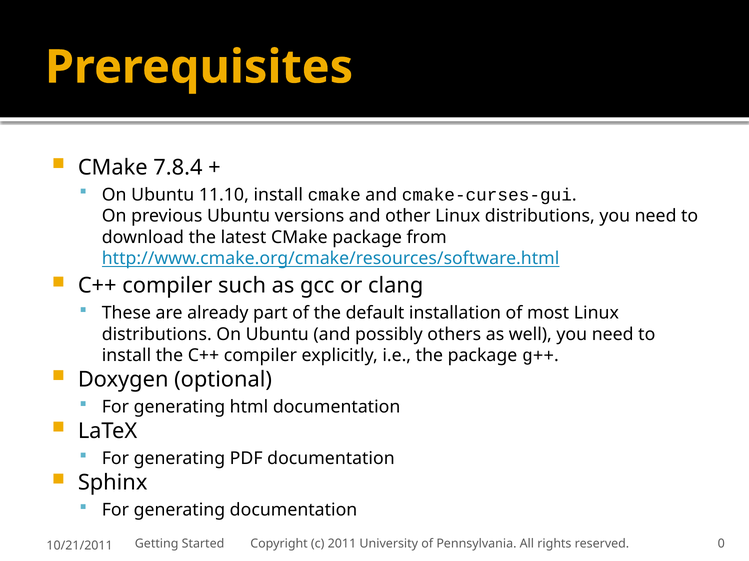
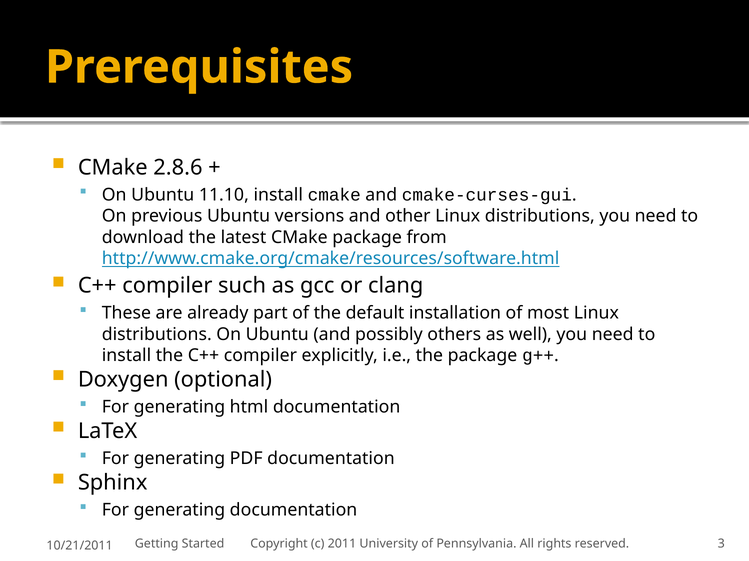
7.8.4: 7.8.4 -> 2.8.6 (178, 168)
0: 0 -> 3 (721, 544)
